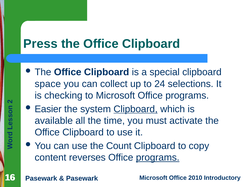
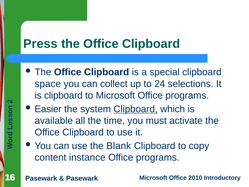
is checking: checking -> clipboard (63, 95)
Count: Count -> Blank (119, 146)
reverses: reverses -> instance (87, 157)
programs underline: present -> none (158, 157)
